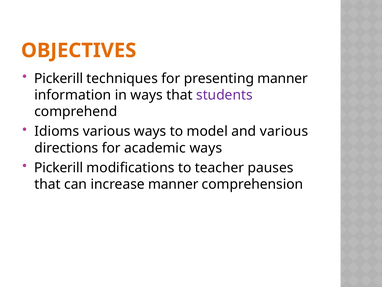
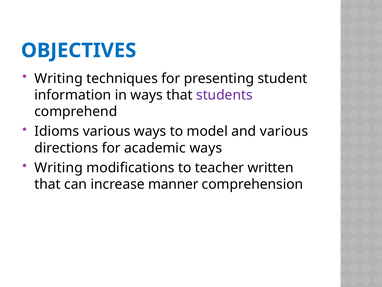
OBJECTIVES colour: orange -> blue (79, 50)
Pickerill: Pickerill -> Writing (59, 78)
presenting manner: manner -> student (282, 78)
Pickerill: Pickerill -> Writing (59, 167)
pauses: pauses -> written (271, 167)
